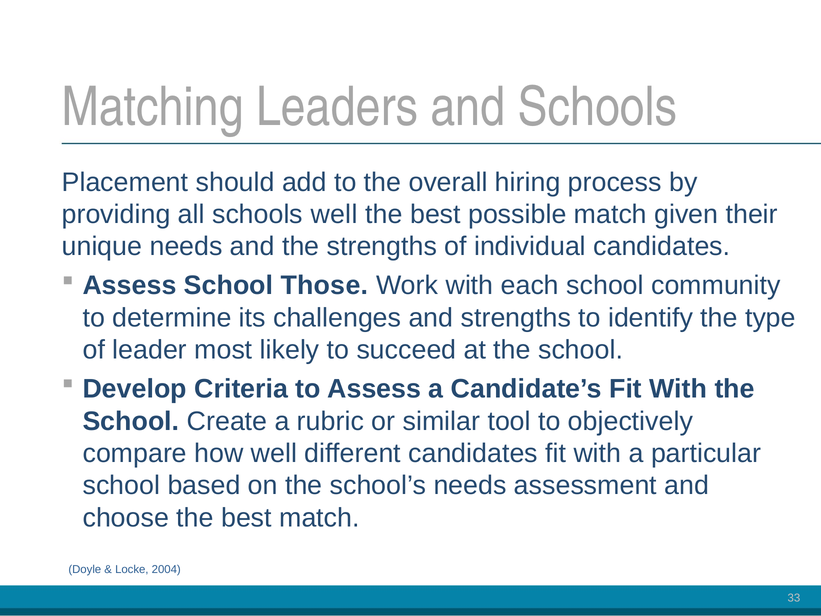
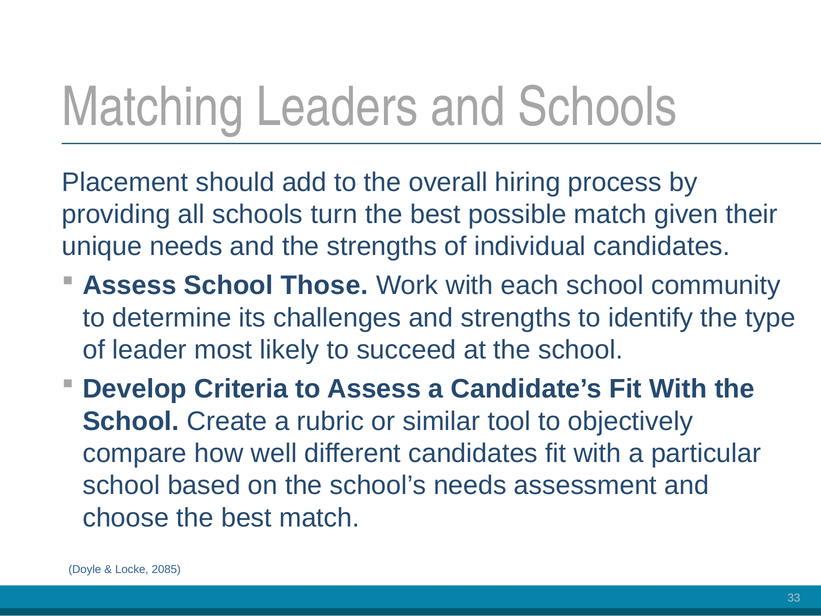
schools well: well -> turn (334, 214)
2004: 2004 -> 2085 (166, 569)
